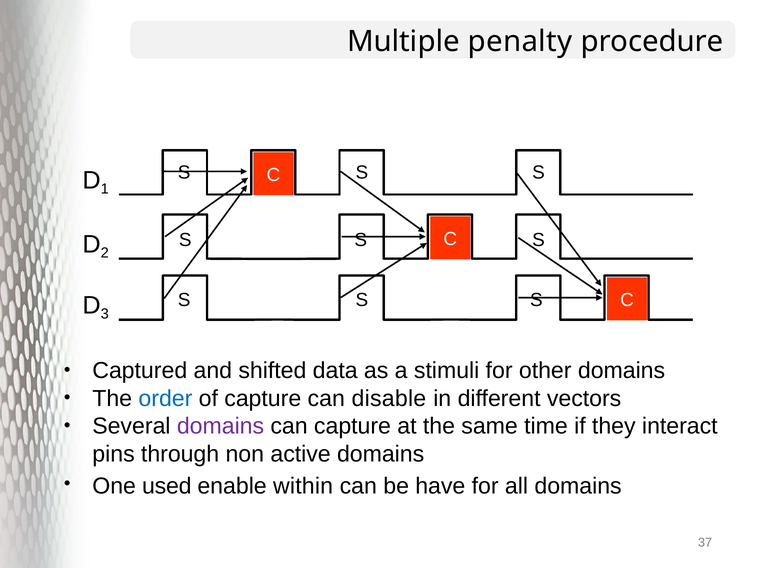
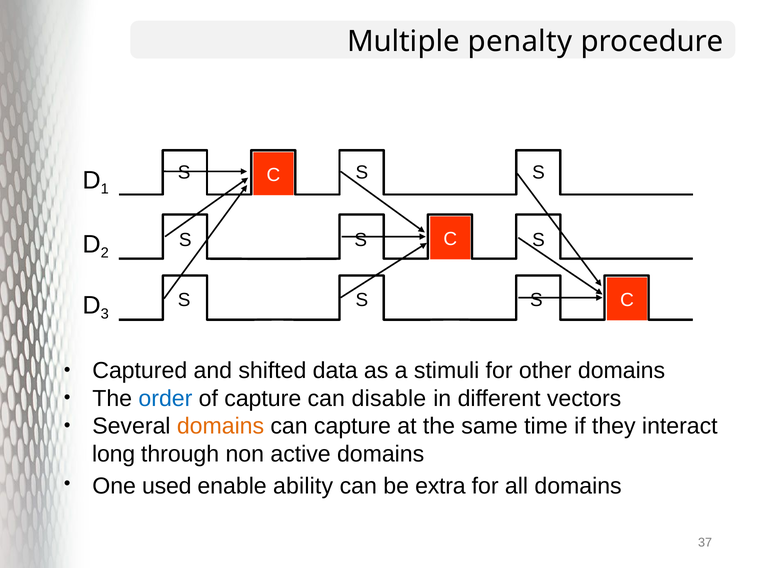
domains colour: purple -> orange (221, 426)
pins: pins -> long (114, 454)
within: within -> ability (303, 486)
have: have -> extra (440, 486)
